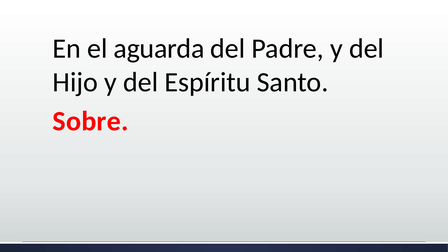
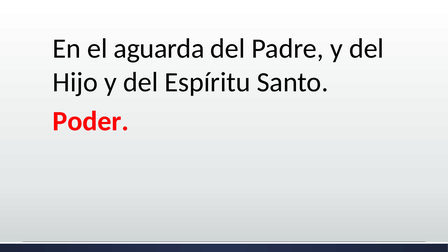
Sobre: Sobre -> Poder (91, 121)
